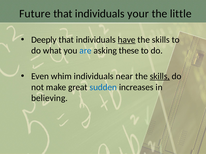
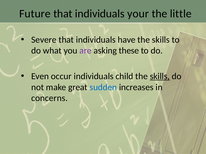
Deeply: Deeply -> Severe (44, 40)
have underline: present -> none (127, 40)
are colour: blue -> purple (86, 51)
whim: whim -> occur (61, 76)
near: near -> child (124, 76)
believing: believing -> concerns (49, 98)
